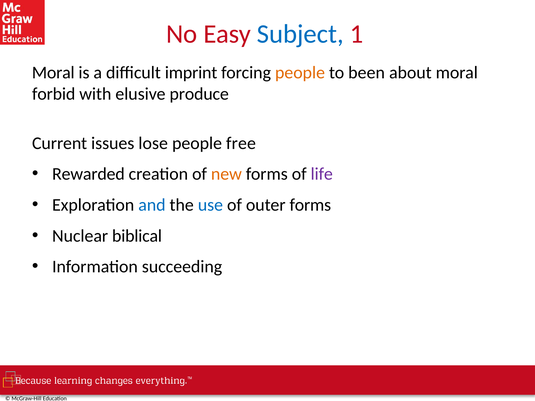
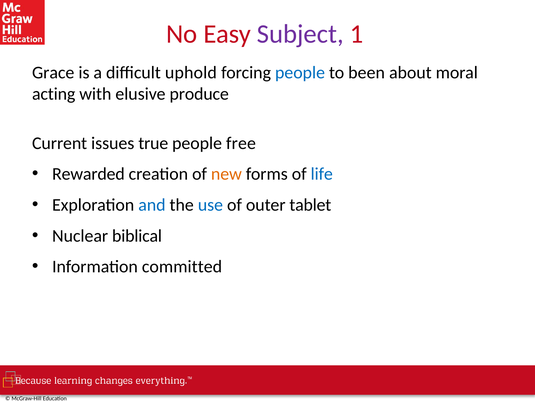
Subject colour: blue -> purple (300, 34)
Moral: Moral -> Grace (53, 73)
imprint: imprint -> uphold (191, 73)
people colour: orange -> blue (300, 73)
forbid: forbid -> acting (54, 94)
lose: lose -> true (153, 143)
life colour: purple -> blue (322, 174)
outer forms: forms -> tablet (310, 205)
succeeding: succeeding -> committed (182, 267)
